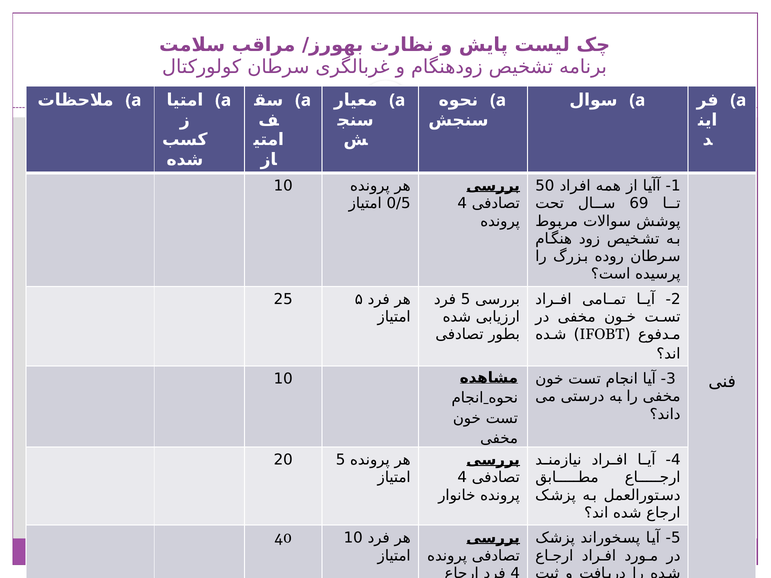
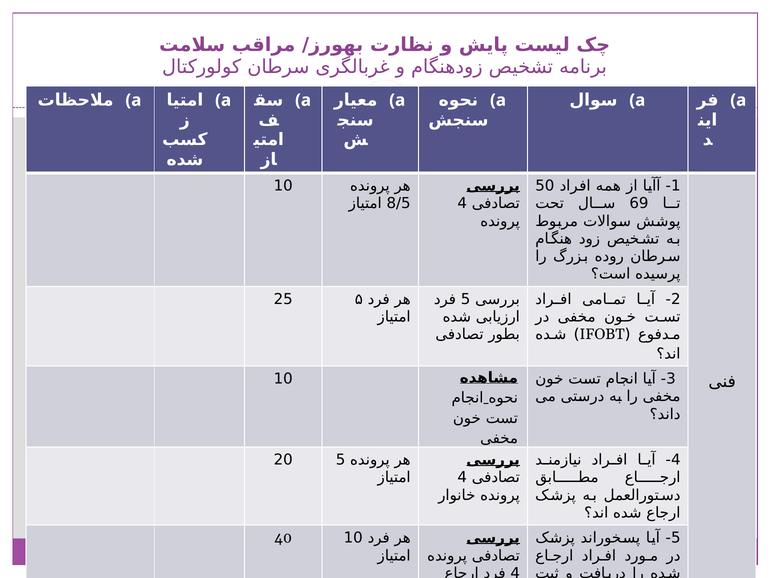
0/5: 0/5 -> 8/5 (399, 204)
